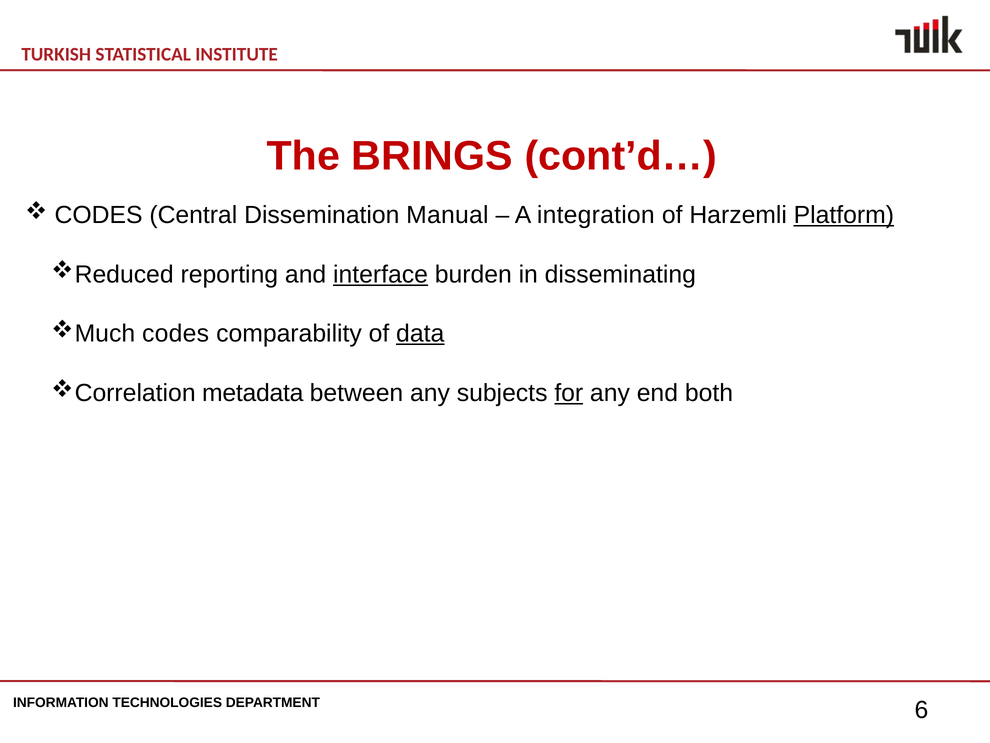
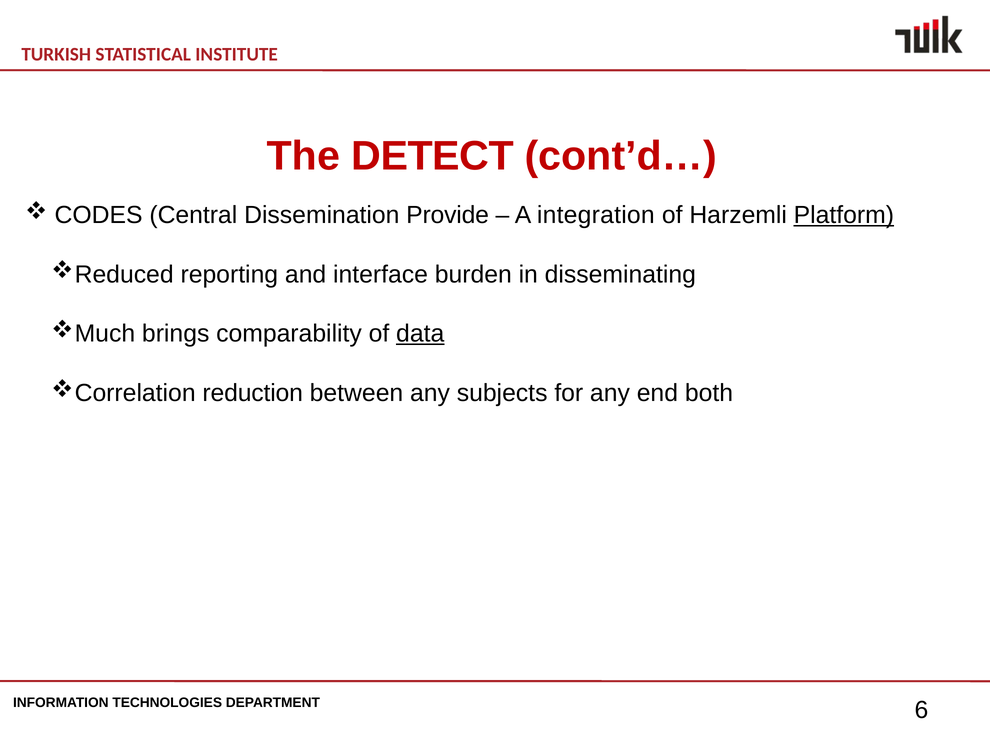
BRINGS: BRINGS -> DETECT (433, 156)
Manual: Manual -> Provide (448, 215)
interface underline: present -> none (381, 274)
codes: codes -> brings (176, 334)
metadata: metadata -> reduction (253, 393)
for underline: present -> none (569, 393)
